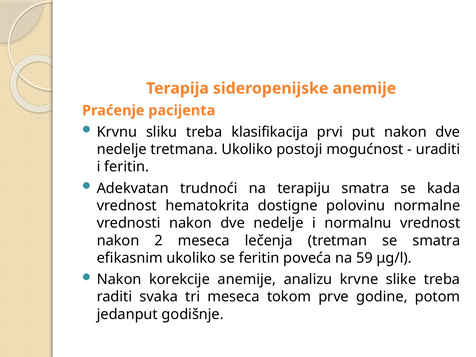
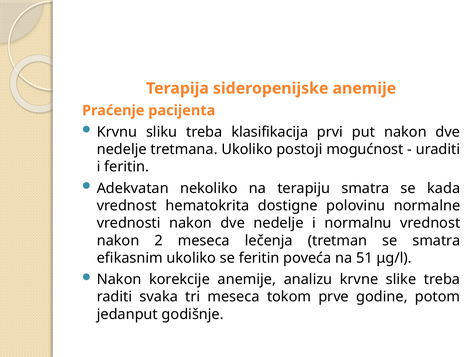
trudnoći: trudnoći -> nekoliko (209, 188)
59: 59 -> 51 (364, 258)
